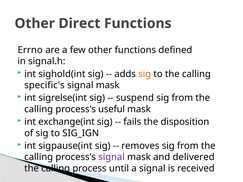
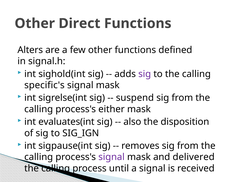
Errno: Errno -> Alters (30, 50)
sig colour: orange -> purple (145, 74)
useful: useful -> either (112, 109)
exchange(int: exchange(int -> evaluates(int (66, 122)
fails: fails -> also (132, 122)
